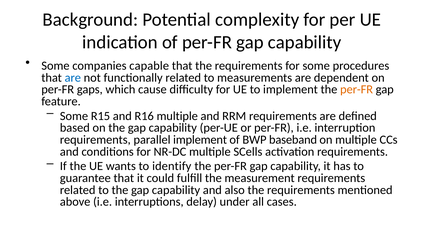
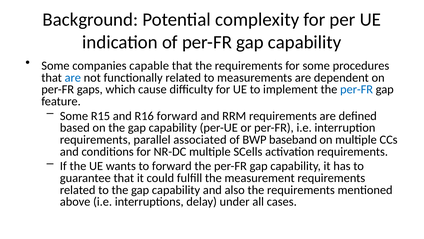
per-FR colour: orange -> blue (357, 89)
R16 multiple: multiple -> forward (177, 116)
parallel implement: implement -> associated (200, 139)
to identify: identify -> forward (172, 166)
